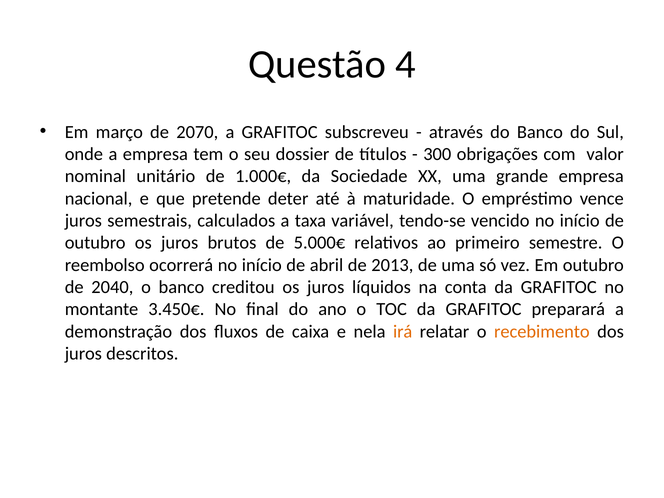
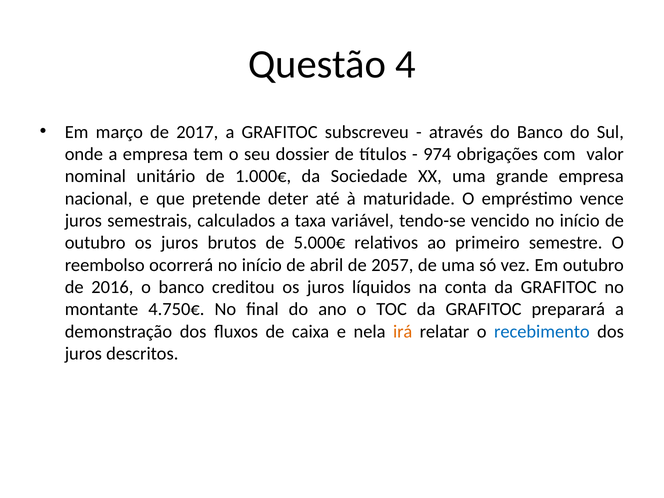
2070: 2070 -> 2017 (197, 132)
300: 300 -> 974 (437, 154)
2013: 2013 -> 2057 (392, 265)
2040: 2040 -> 2016 (112, 287)
3.450€: 3.450€ -> 4.750€ (176, 309)
recebimento colour: orange -> blue (542, 331)
